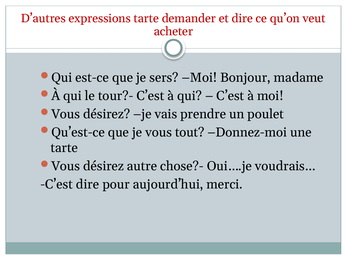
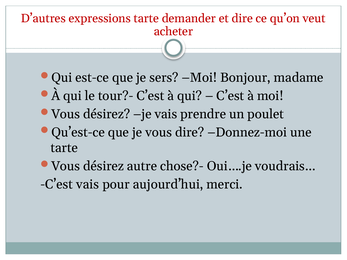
vous tout: tout -> dire (190, 132)
C’est dire: dire -> vais (88, 185)
